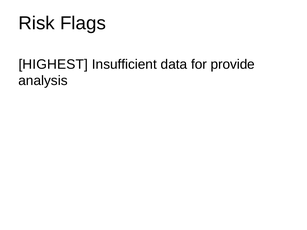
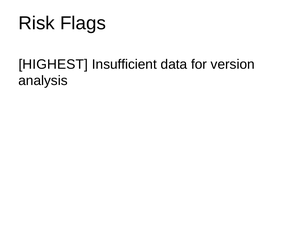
provide: provide -> version (233, 64)
